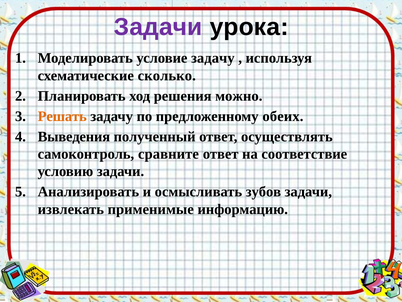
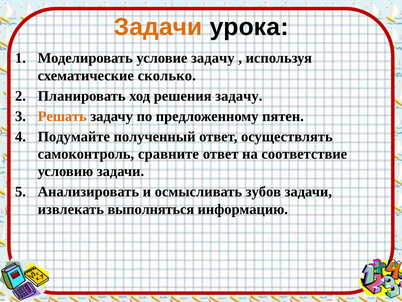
Задачи colour: purple -> orange (158, 27)
решения можно: можно -> задачу (239, 96)
обеих: обеих -> пятен (283, 116)
Выведения: Выведения -> Подумайте (74, 136)
применимые: применимые -> выполняться (151, 209)
